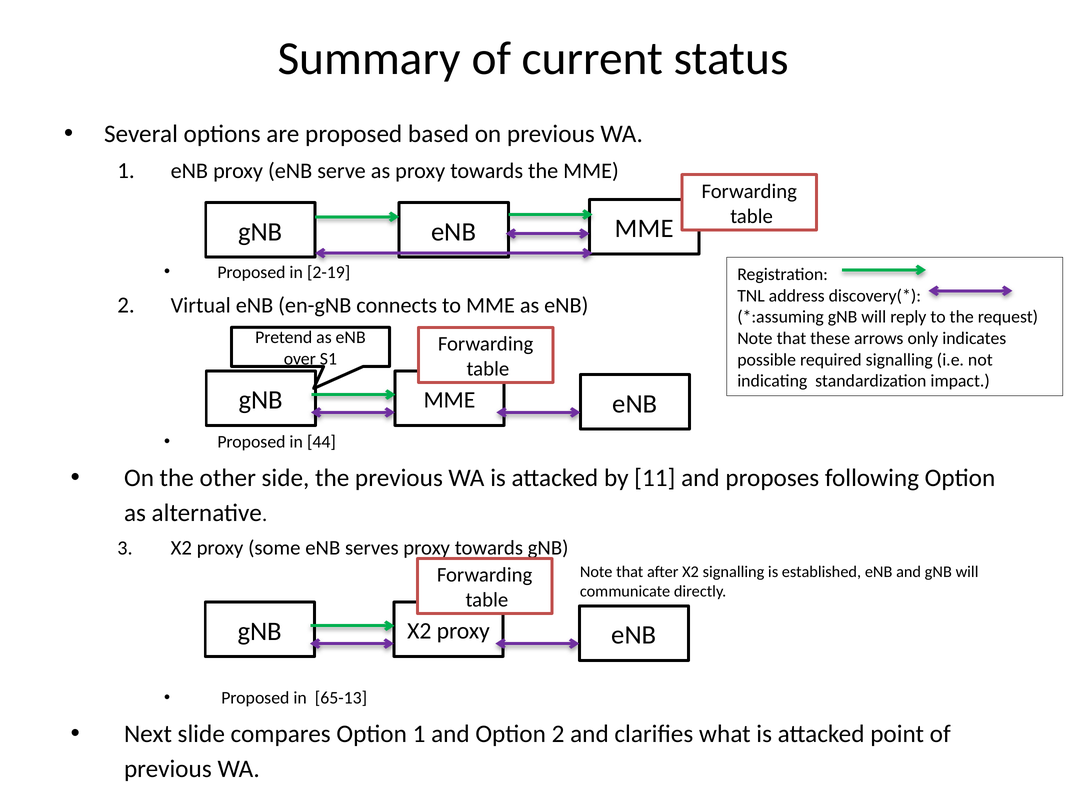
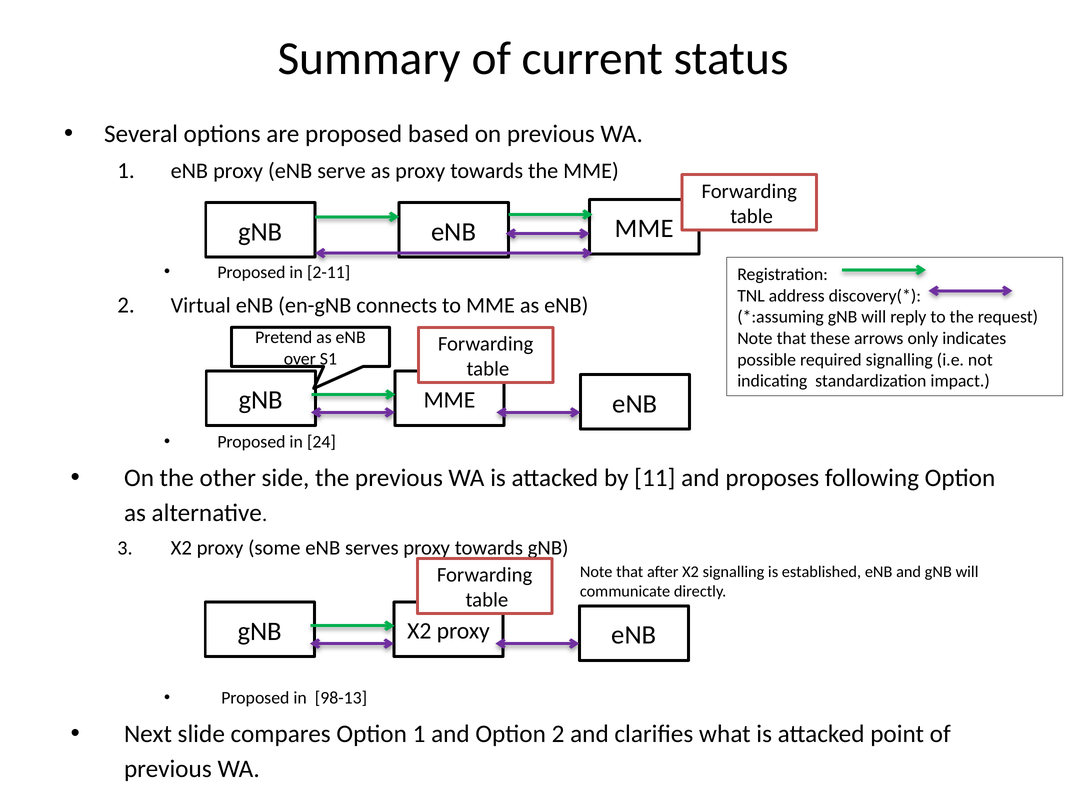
2-19: 2-19 -> 2-11 (329, 272)
44: 44 -> 24 (321, 442)
65-13: 65-13 -> 98-13 (341, 698)
